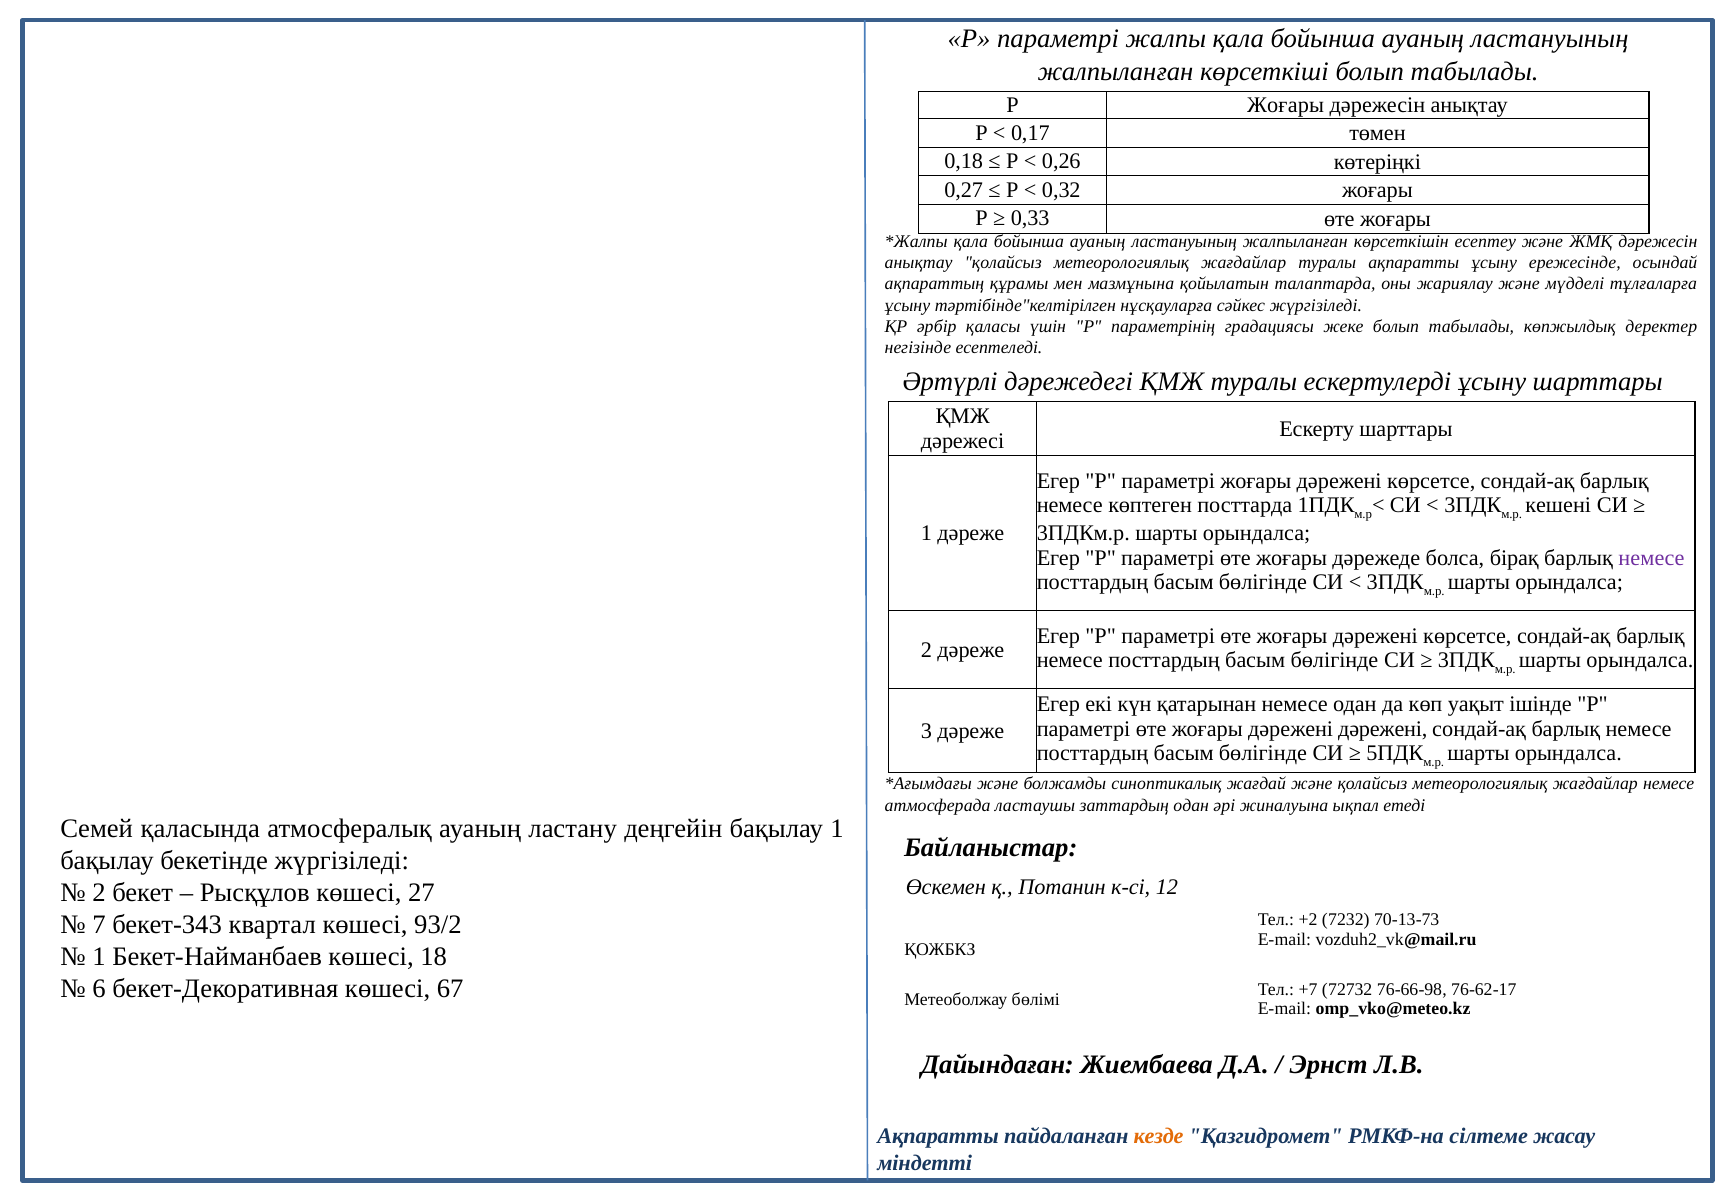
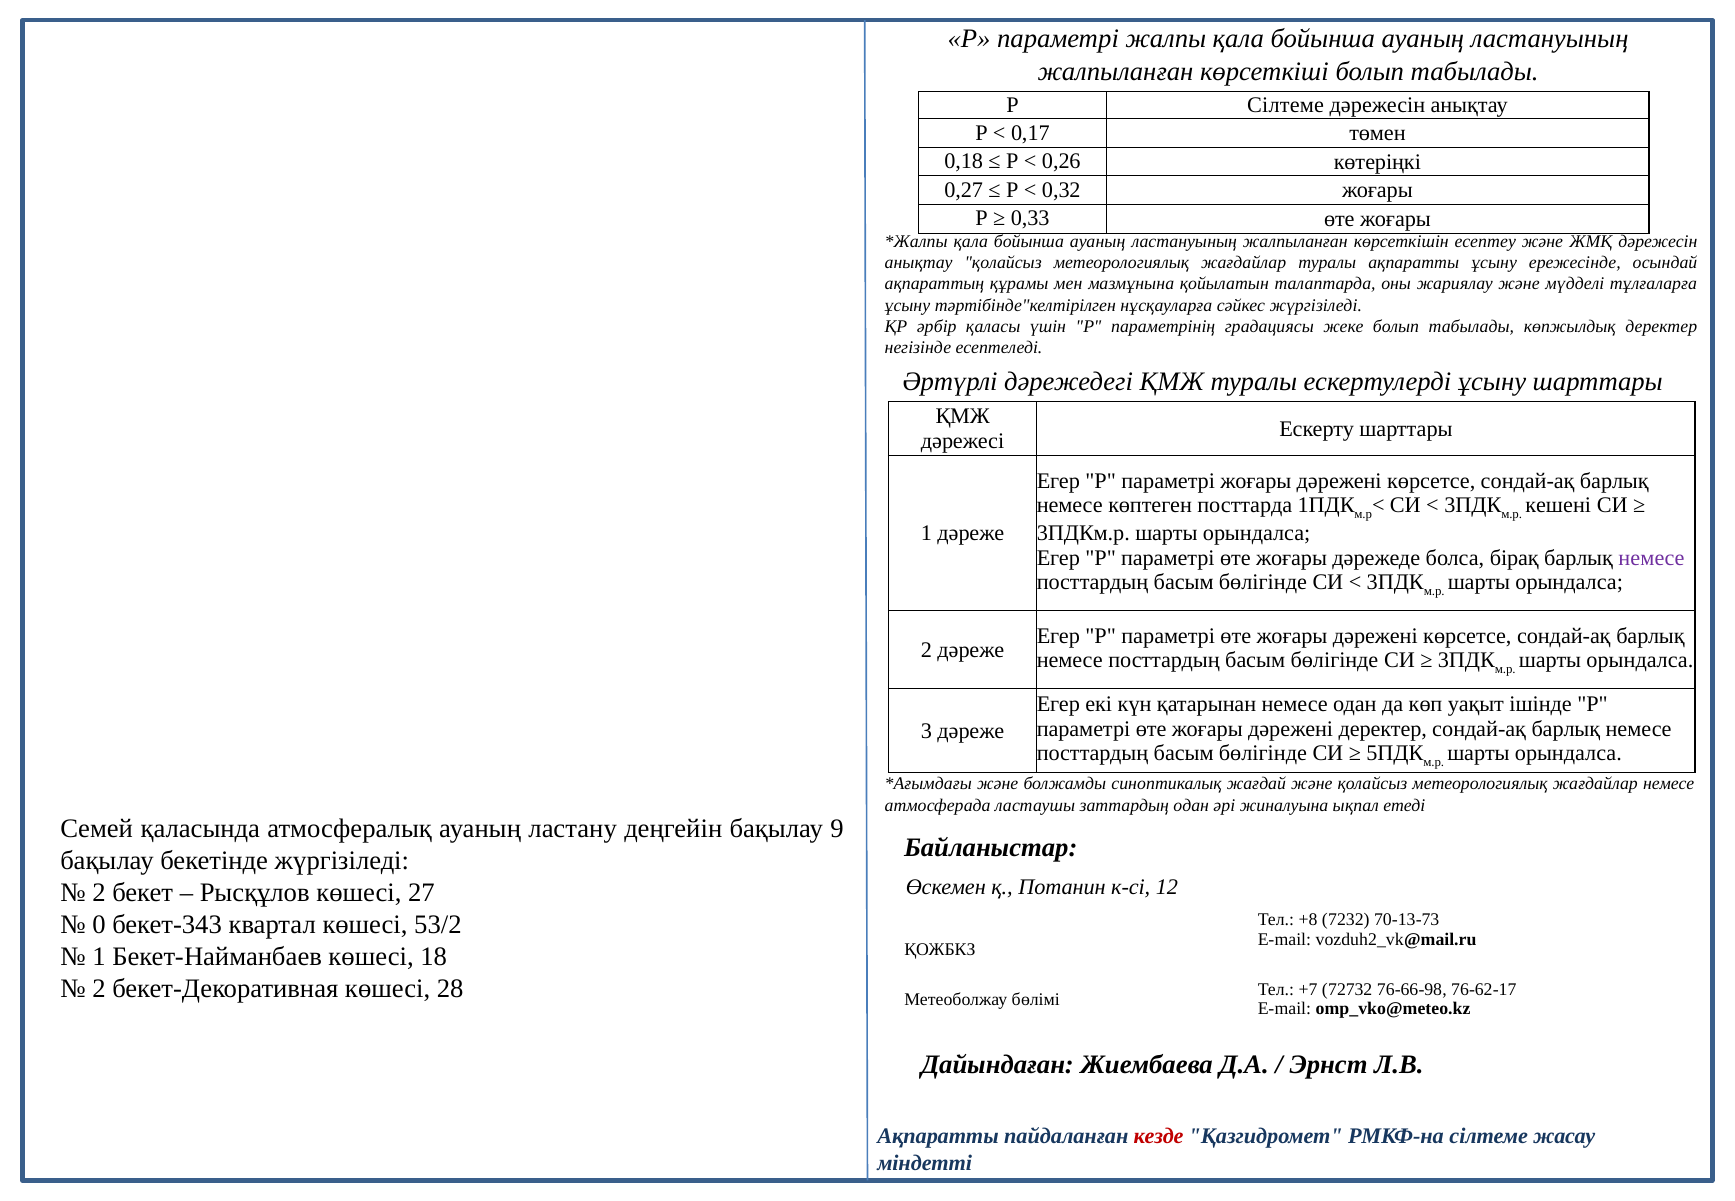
Р Жоғары: Жоғары -> Сілтеме (1286, 105)
дәрежені дәрежені: дәрежені -> деректер (1383, 729)
бақылау 1: 1 -> 9 (837, 829)
+2: +2 -> +8 (1308, 920)
7: 7 -> 0 (99, 925)
93/2: 93/2 -> 53/2 (438, 925)
6: 6 -> 2 (99, 989)
67: 67 -> 28 (450, 989)
кезде colour: orange -> red (1159, 1136)
